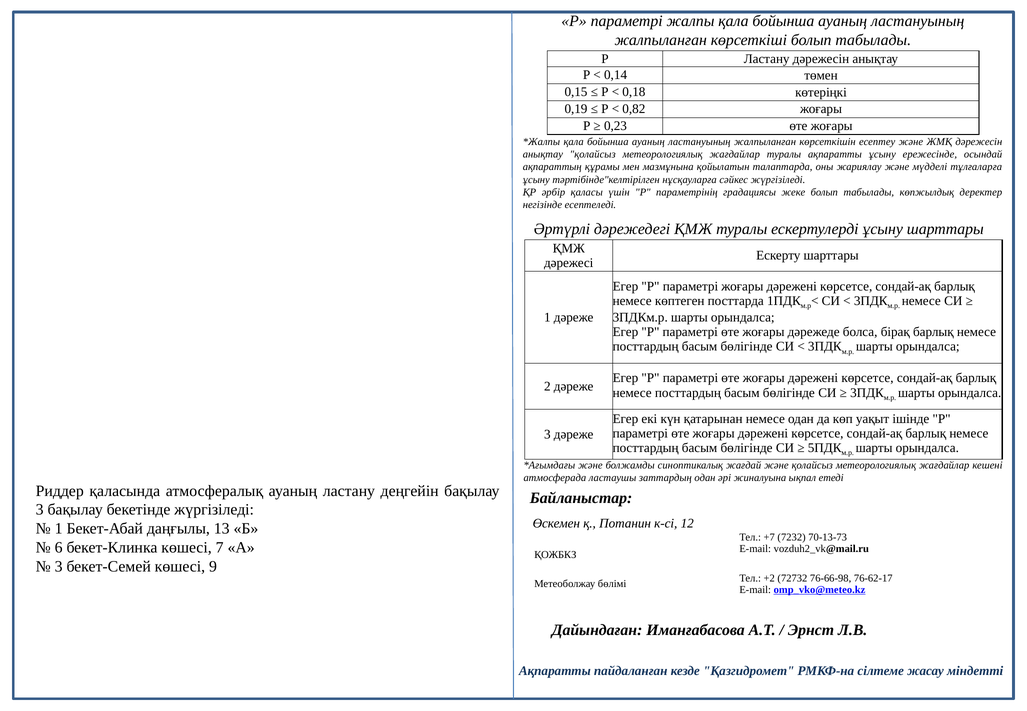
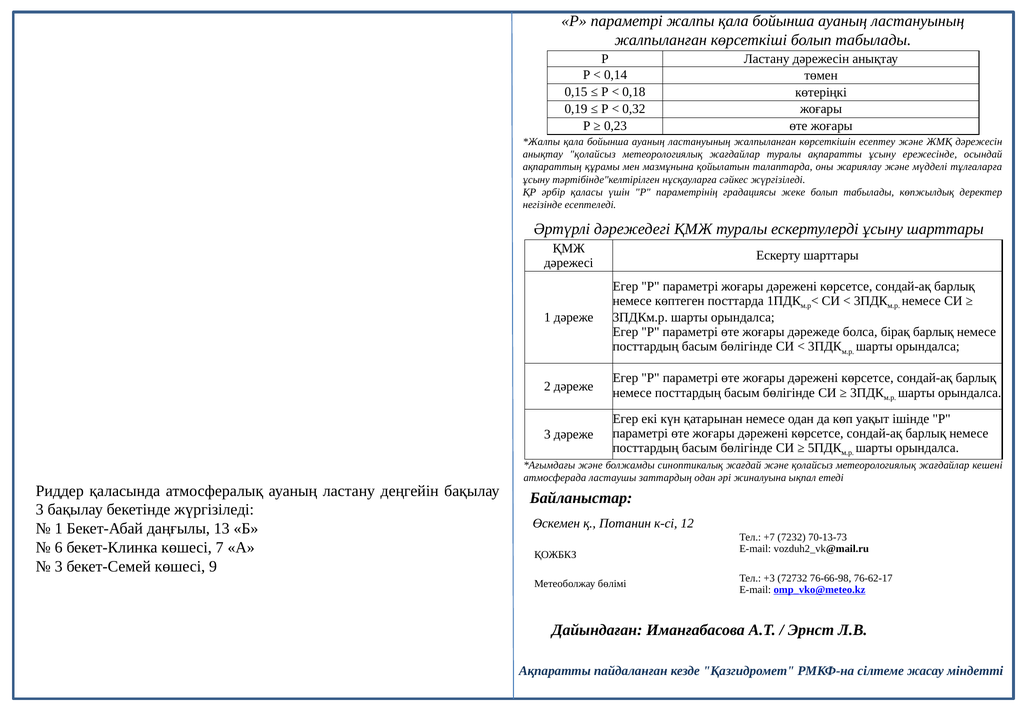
0,82: 0,82 -> 0,32 (634, 109)
+2: +2 -> +3 (769, 578)
